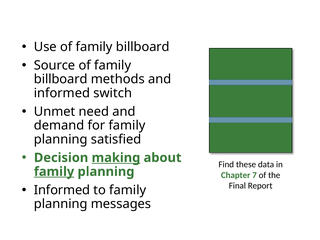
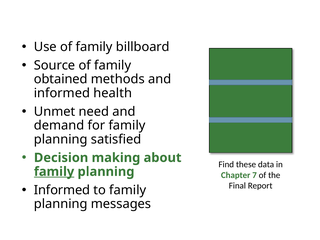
billboard: billboard -> obtained (61, 79)
switch: switch -> health (113, 93)
making underline: present -> none (116, 158)
